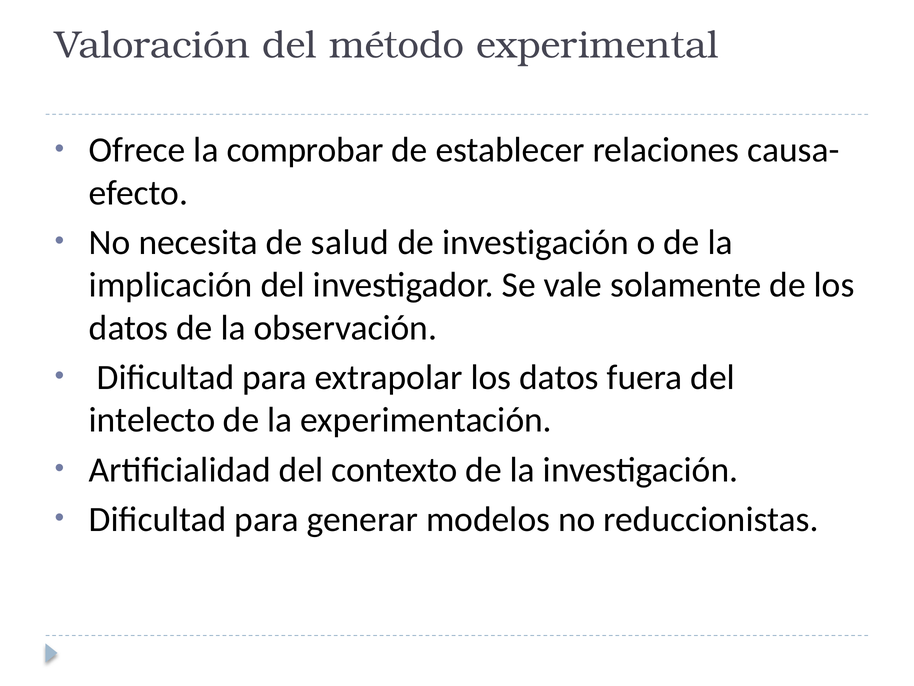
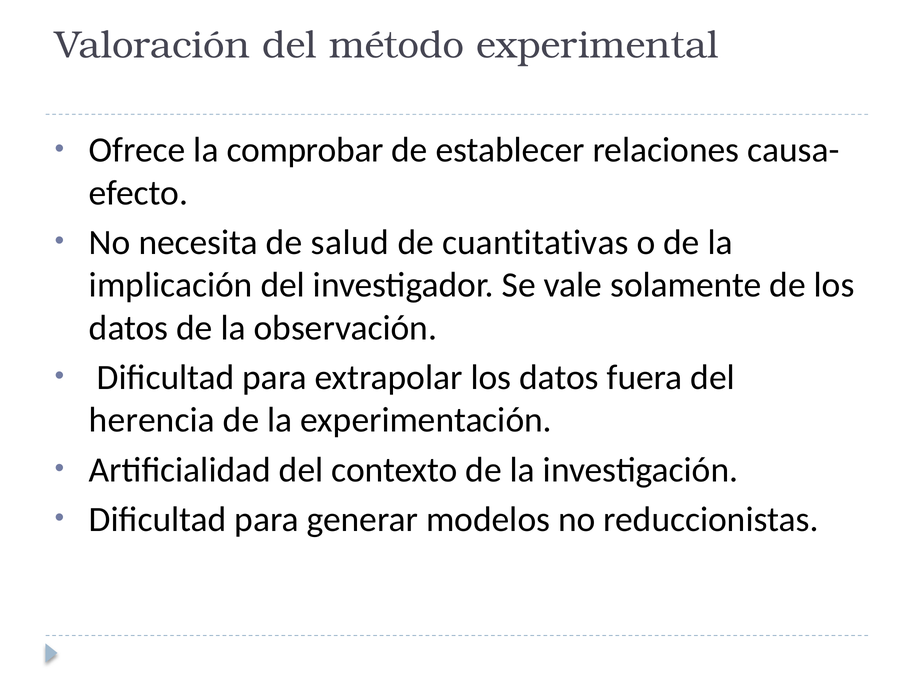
de investigación: investigación -> cuantitativas (535, 242)
intelecto: intelecto -> herencia (152, 420)
